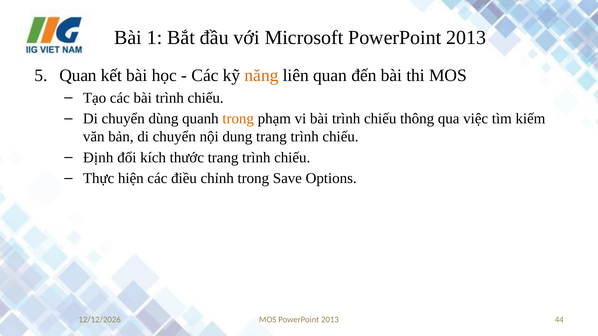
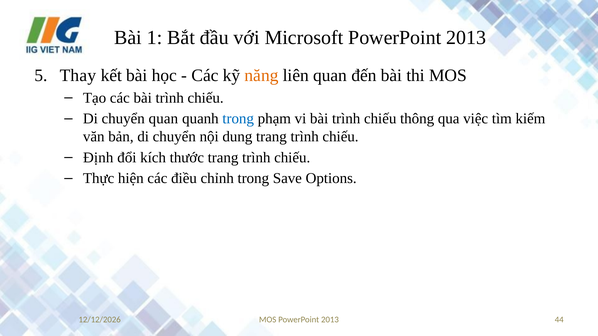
Quan: Quan -> Thay (78, 76)
chuyển dùng: dùng -> quan (163, 119)
trong colour: orange -> blue (238, 119)
